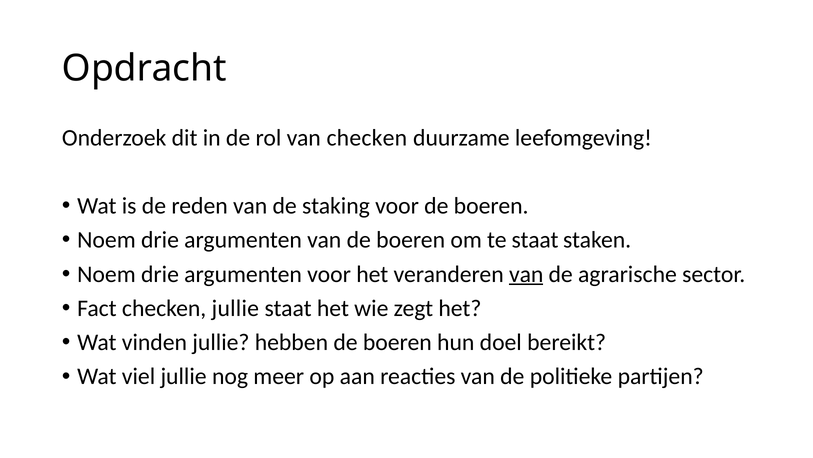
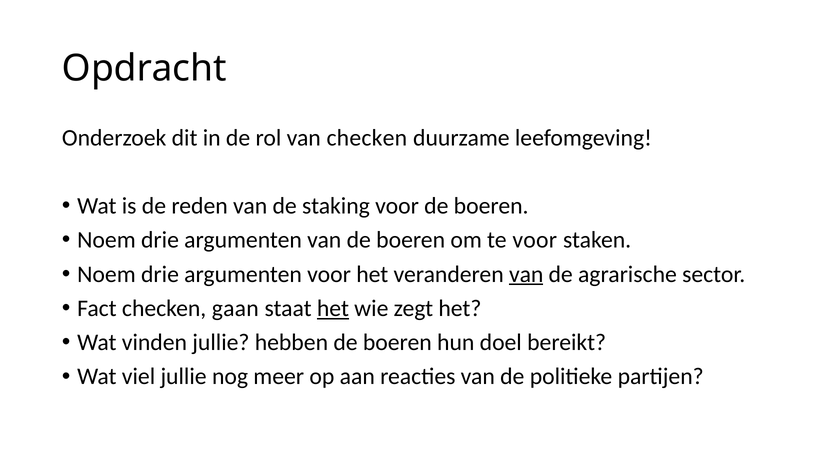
te staat: staat -> voor (535, 240)
checken jullie: jullie -> gaan (235, 308)
het underline: none -> present (333, 308)
